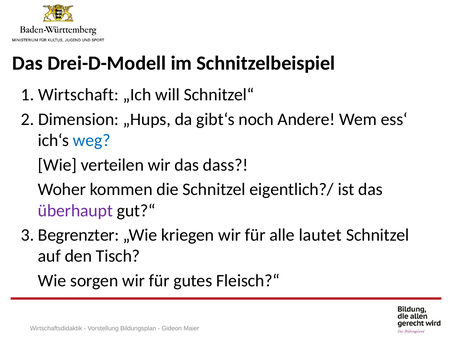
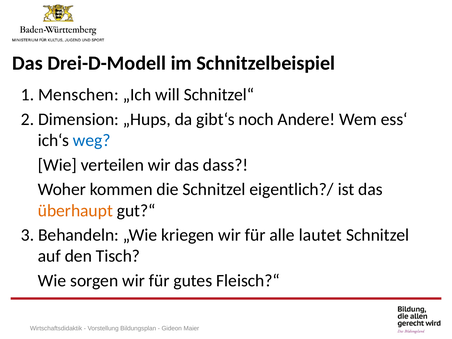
Wirtschaft: Wirtschaft -> Menschen (78, 95)
überhaupt colour: purple -> orange (75, 211)
Begrenzter: Begrenzter -> Behandeln (79, 235)
